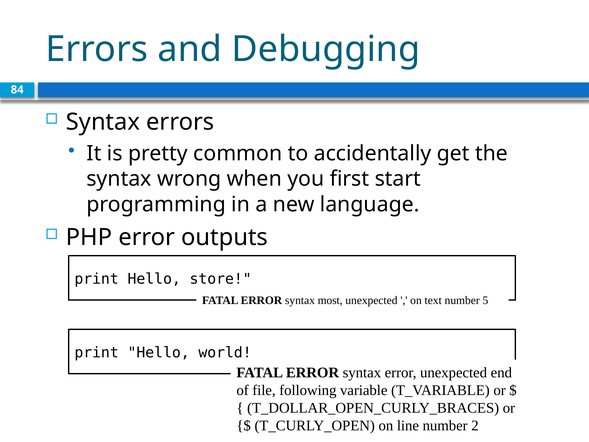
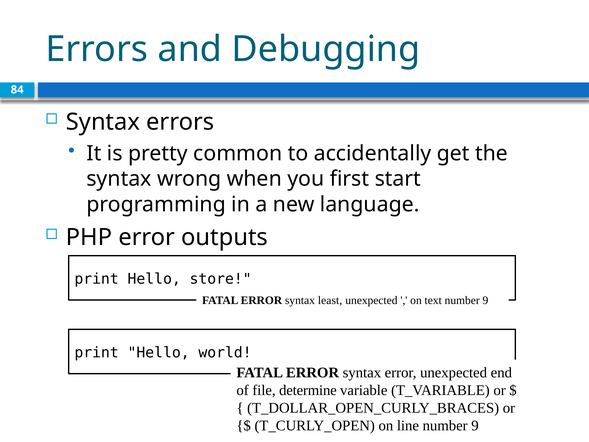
most: most -> least (330, 300)
5: 5 -> 9 (485, 300)
following: following -> determine (308, 390)
line number 2: 2 -> 9 (475, 425)
